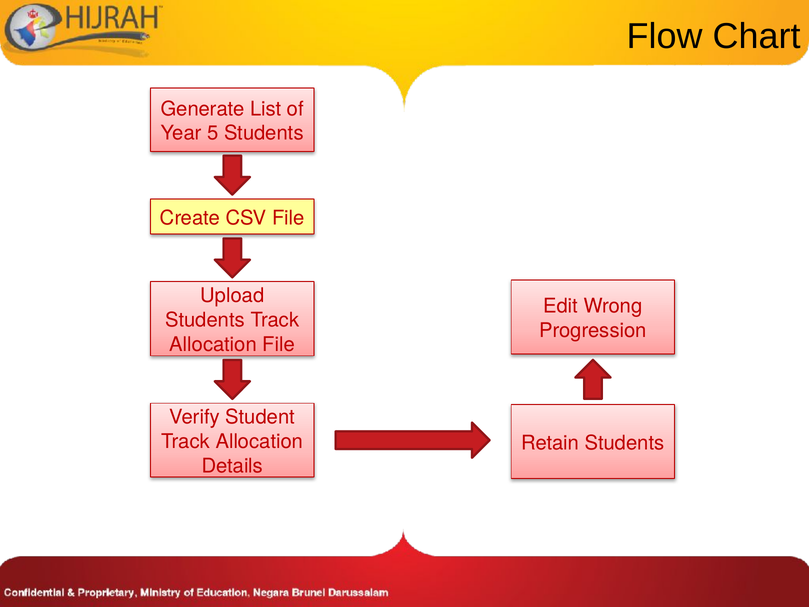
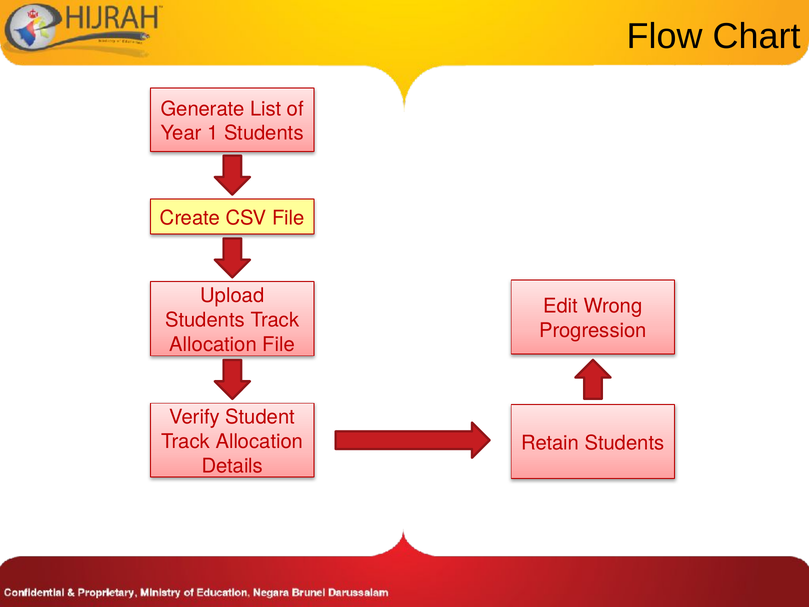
5: 5 -> 1 (213, 133)
